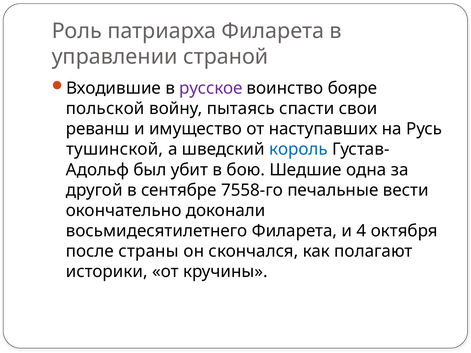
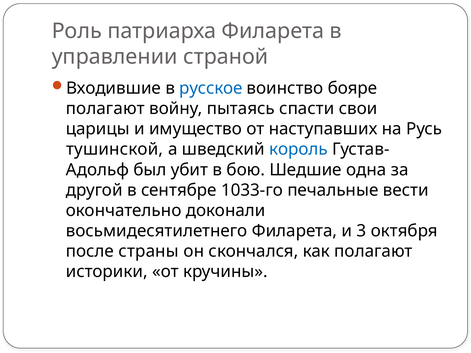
русское colour: purple -> blue (211, 88)
польской: польской -> полагают (105, 109)
реванш: реванш -> царицы (98, 129)
7558-го: 7558-го -> 1033-го (252, 190)
4: 4 -> 3 (361, 231)
